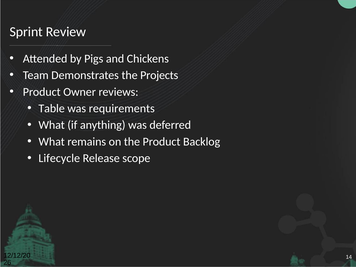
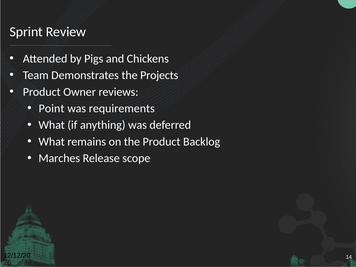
Table: Table -> Point (52, 108)
Lifecycle: Lifecycle -> Marches (59, 158)
